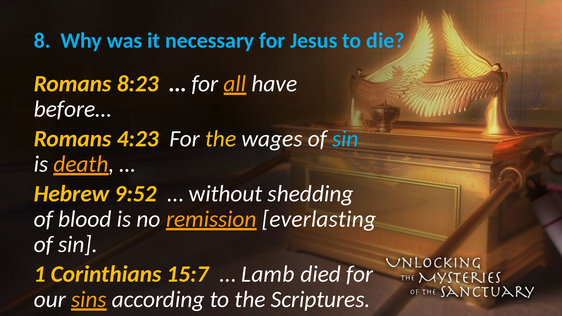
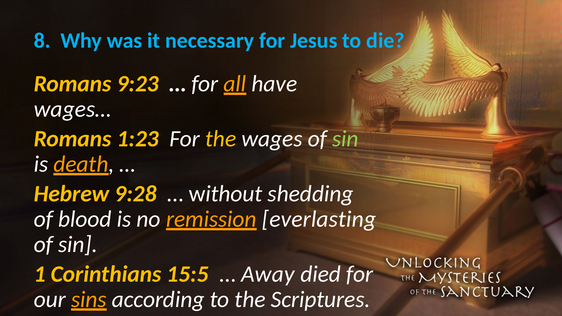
8:23: 8:23 -> 9:23 (138, 84)
before…: before… -> wages… (73, 109)
4:23: 4:23 -> 1:23 (138, 139)
sin colour: light blue -> light green (345, 139)
9:52: 9:52 -> 9:28 (136, 194)
15:7: 15:7 -> 15:5 (188, 274)
Lamb: Lamb -> Away (268, 274)
